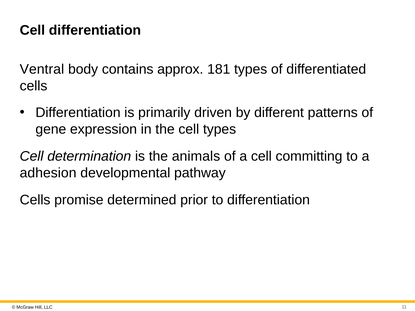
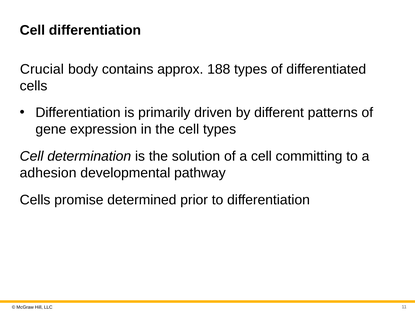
Ventral: Ventral -> Crucial (42, 69)
181: 181 -> 188 (219, 69)
animals: animals -> solution (196, 156)
